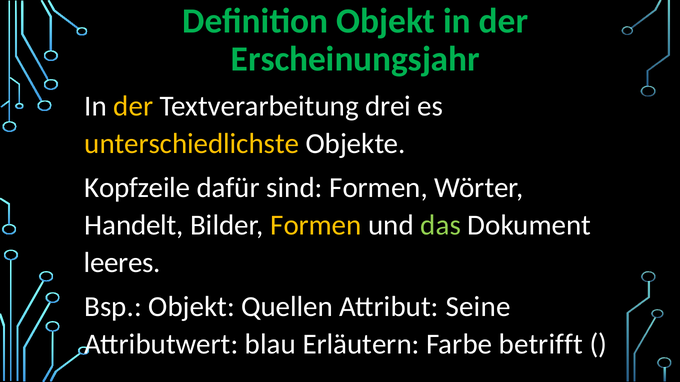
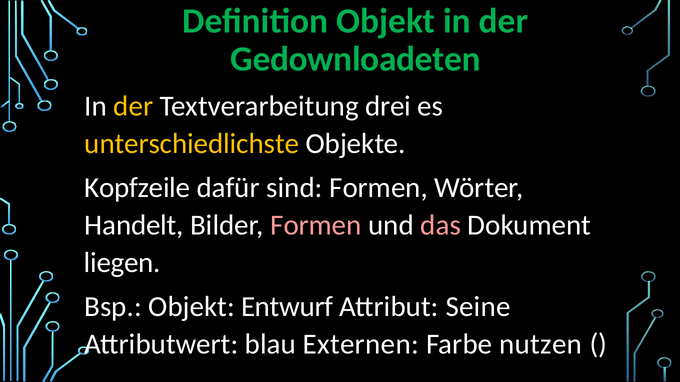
Erscheinungsjahr: Erscheinungsjahr -> Gedownloadeten (356, 59)
Formen colour: yellow -> pink (316, 226)
das colour: light green -> pink (441, 226)
leeres: leeres -> liegen (122, 263)
Quellen: Quellen -> Entwurf (287, 307)
Erläutern: Erläutern -> Externen (361, 345)
betrifft: betrifft -> nutzen (541, 345)
